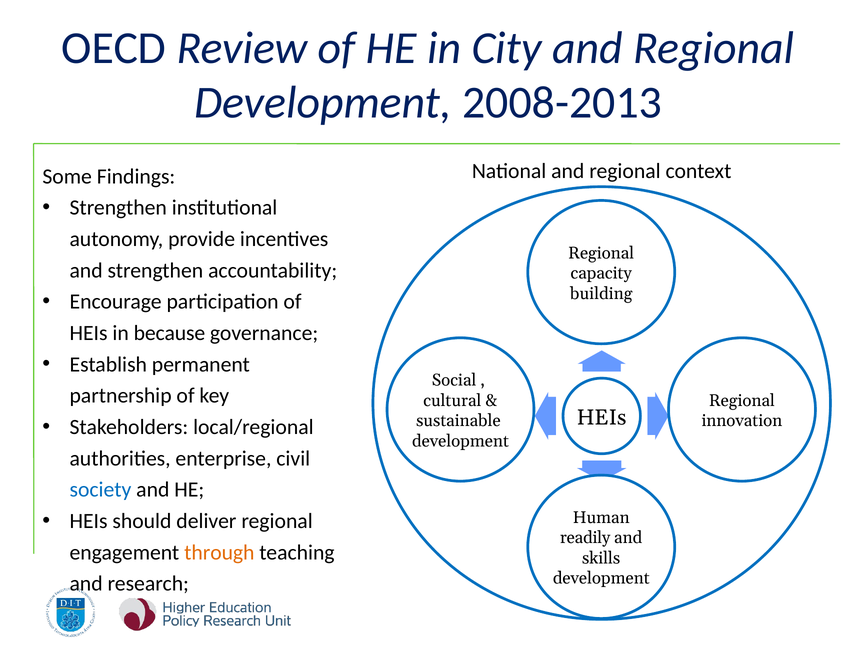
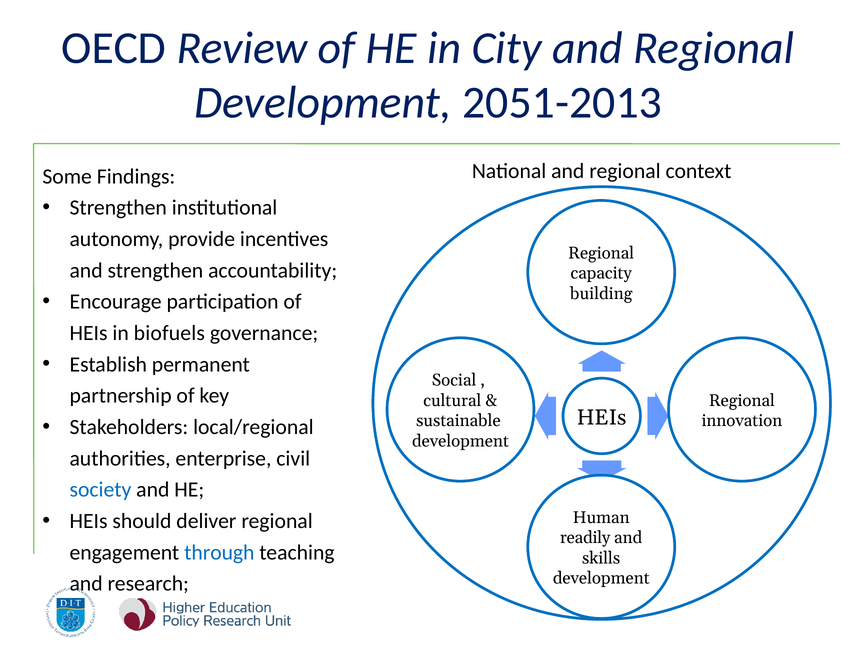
2008-2013: 2008-2013 -> 2051-2013 (562, 103)
because: because -> biofuels (169, 333)
through colour: orange -> blue (219, 552)
